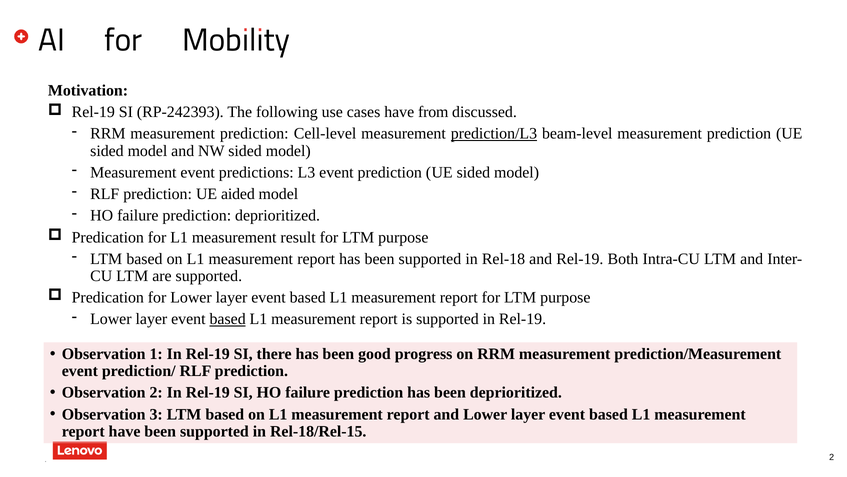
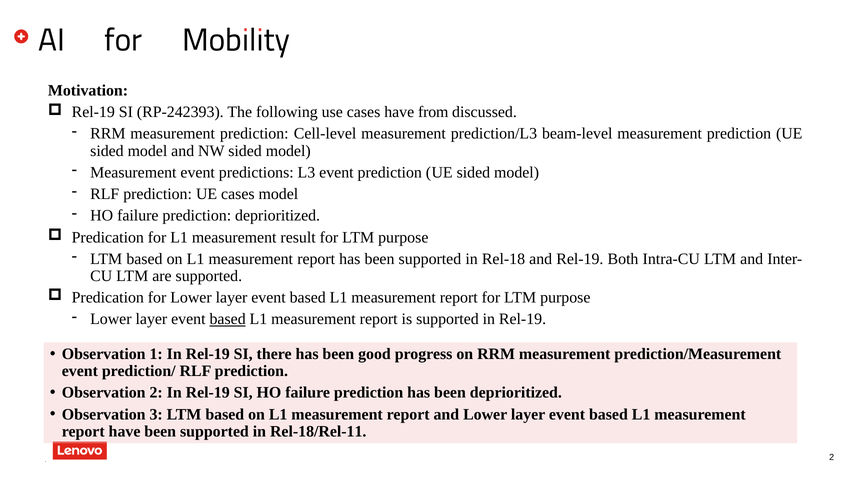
prediction/L3 underline: present -> none (494, 134)
UE aided: aided -> cases (238, 194)
Rel-18/Rel-15: Rel-18/Rel-15 -> Rel-18/Rel-11 (318, 431)
